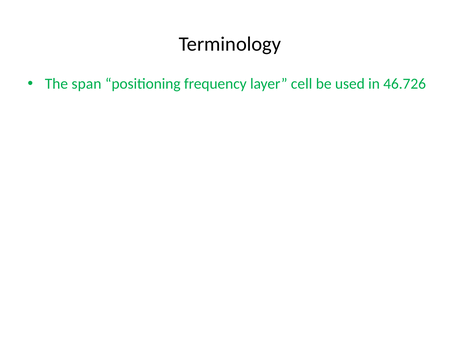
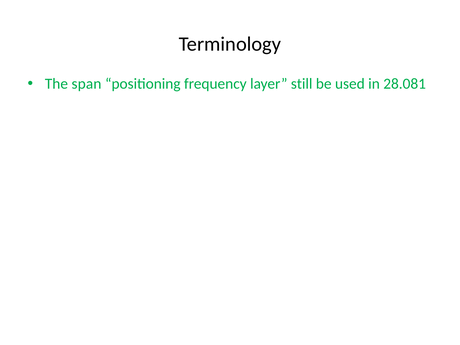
cell: cell -> still (302, 84)
46.726: 46.726 -> 28.081 (405, 84)
